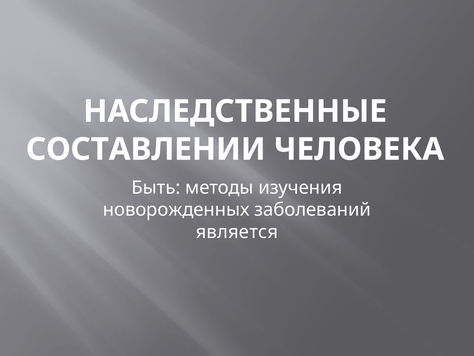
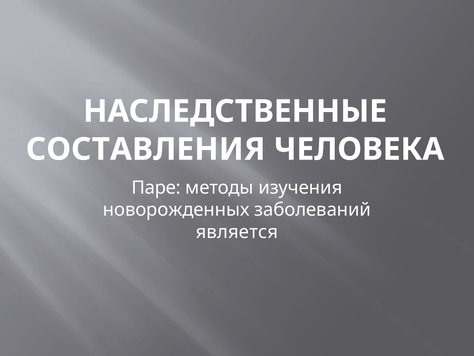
СОСТАВЛЕНИИ: СОСТАВЛЕНИИ -> СОСТАВЛЕНИЯ (146, 149)
Быть: Быть -> Паре (156, 187)
